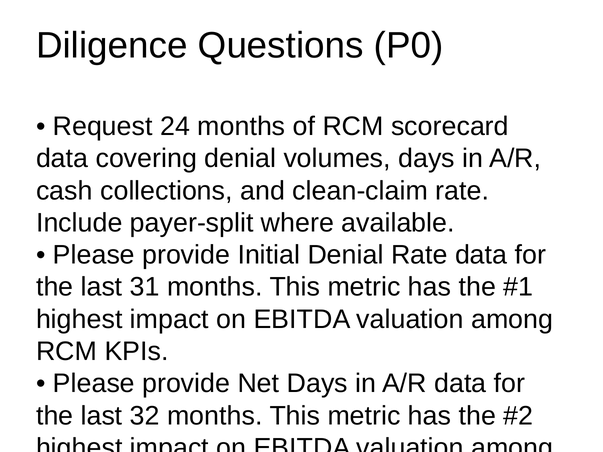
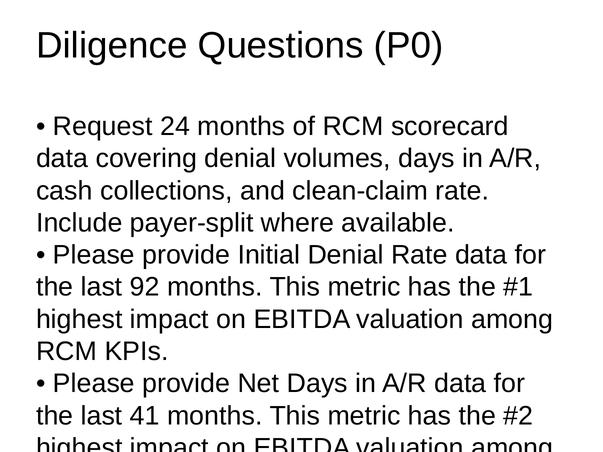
31: 31 -> 92 (145, 287)
32: 32 -> 41 (145, 416)
